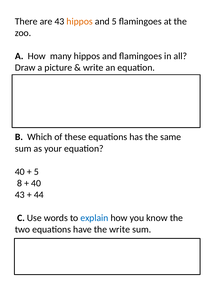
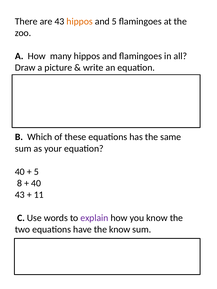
44: 44 -> 11 (39, 195)
explain colour: blue -> purple (94, 218)
the write: write -> know (120, 230)
